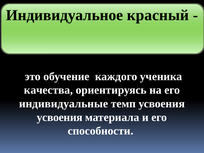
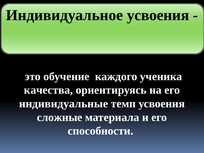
Индивидуальное красный: красный -> усвоения (158, 15)
усвоения: усвоения -> сложные (60, 117)
